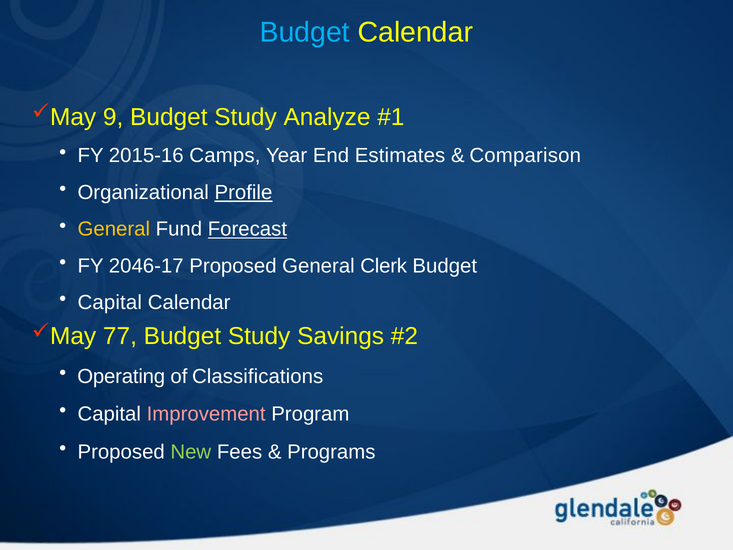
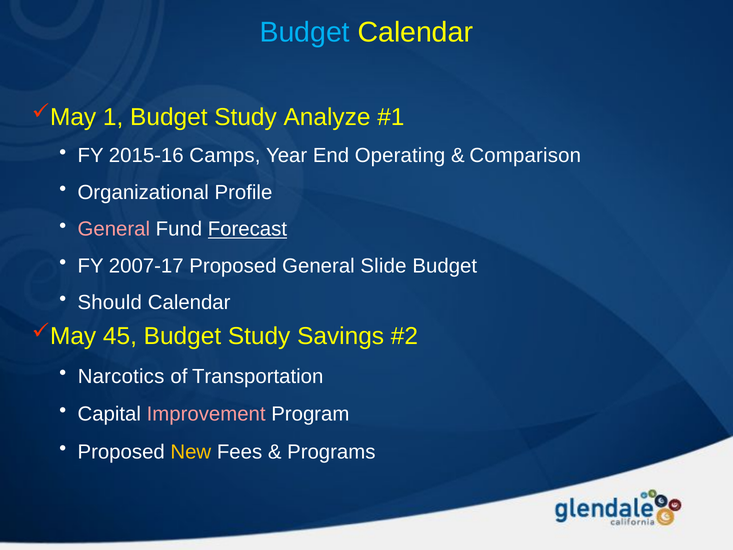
9: 9 -> 1 (113, 117)
Estimates: Estimates -> Operating (400, 156)
Profile underline: present -> none (243, 192)
General colour: yellow -> pink (114, 229)
2046-17: 2046-17 -> 2007-17 (146, 266)
Clerk: Clerk -> Slide (383, 266)
Capital: Capital -> Should (110, 302)
77: 77 -> 45 (120, 336)
Operating: Operating -> Narcotics (121, 376)
Classifications: Classifications -> Transportation (258, 376)
New colour: light green -> yellow (191, 452)
